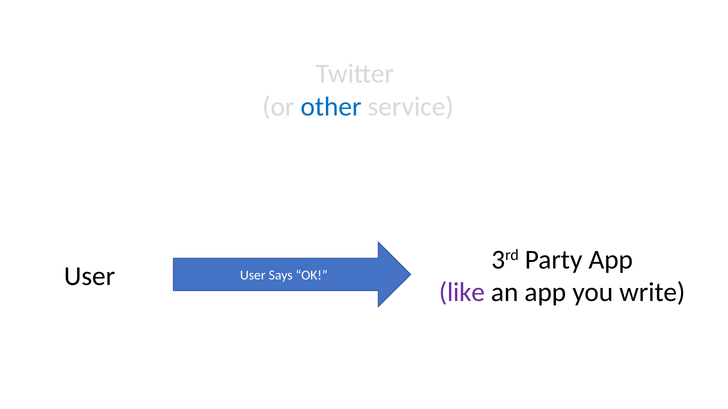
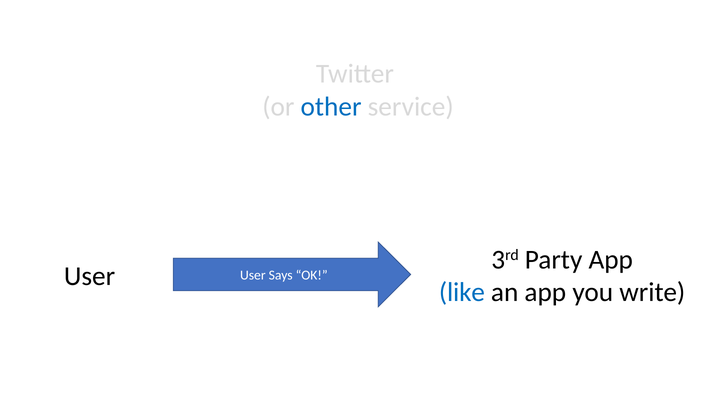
like colour: purple -> blue (462, 293)
